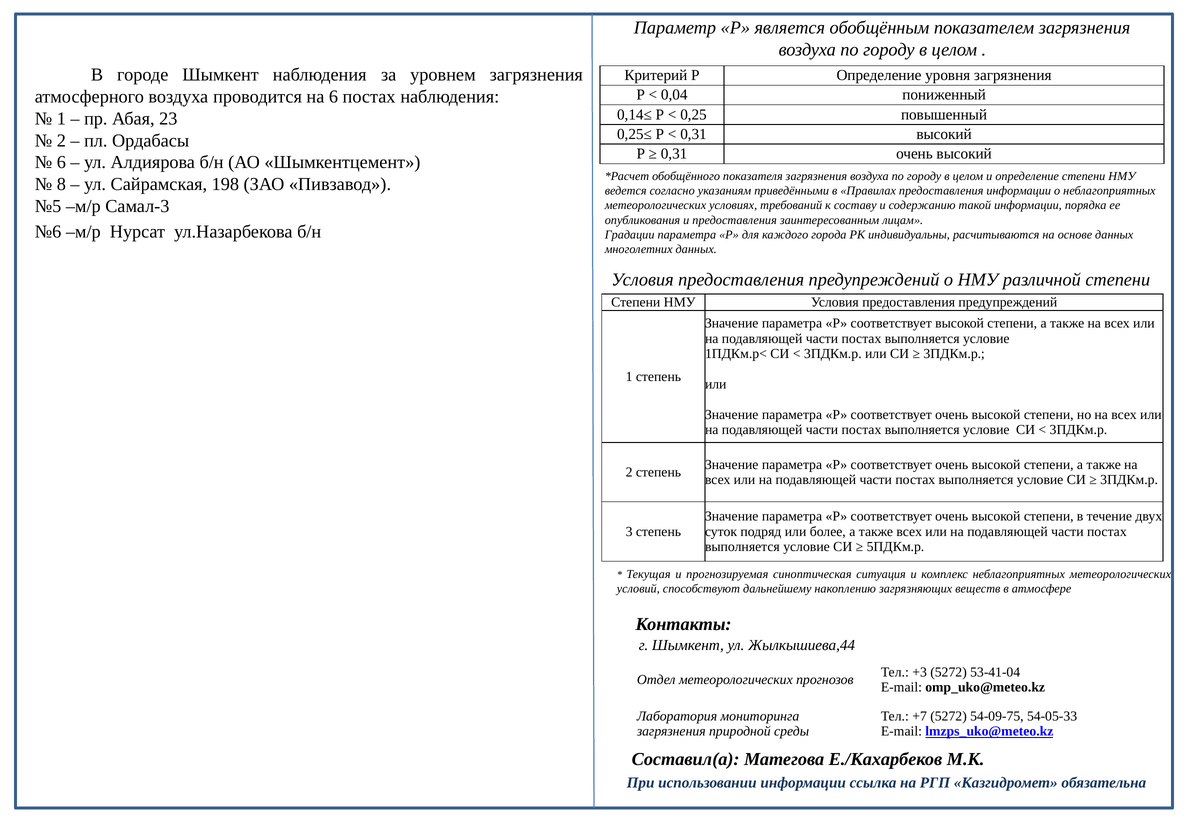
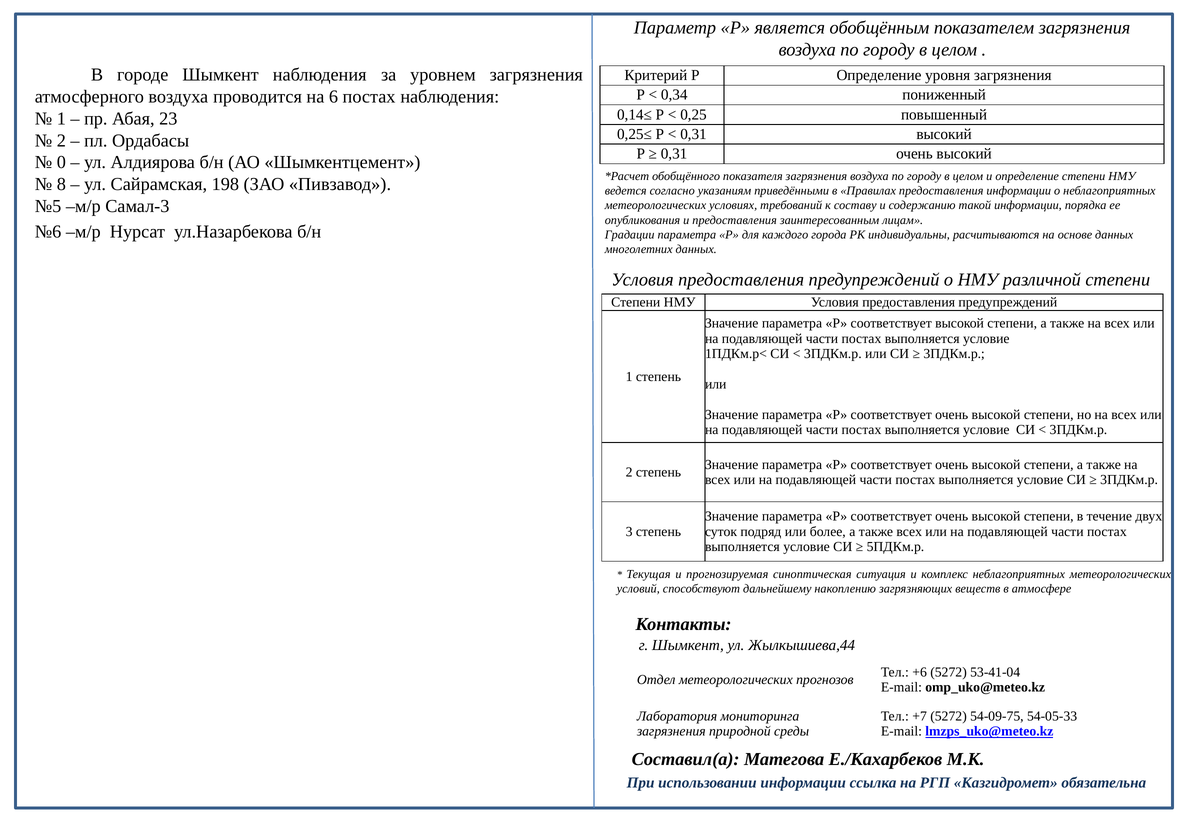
0,04: 0,04 -> 0,34 (674, 95)
6: 6 -> 0 (61, 163)
+3: +3 -> +6 (920, 673)
